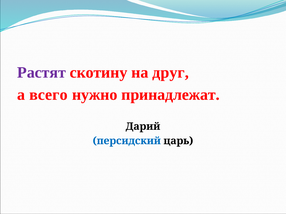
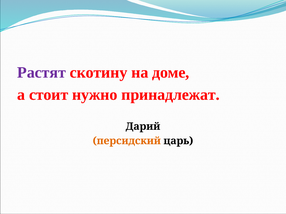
друг: друг -> доме (171, 73)
всего: всего -> стоит (49, 95)
персидский colour: blue -> orange (127, 141)
